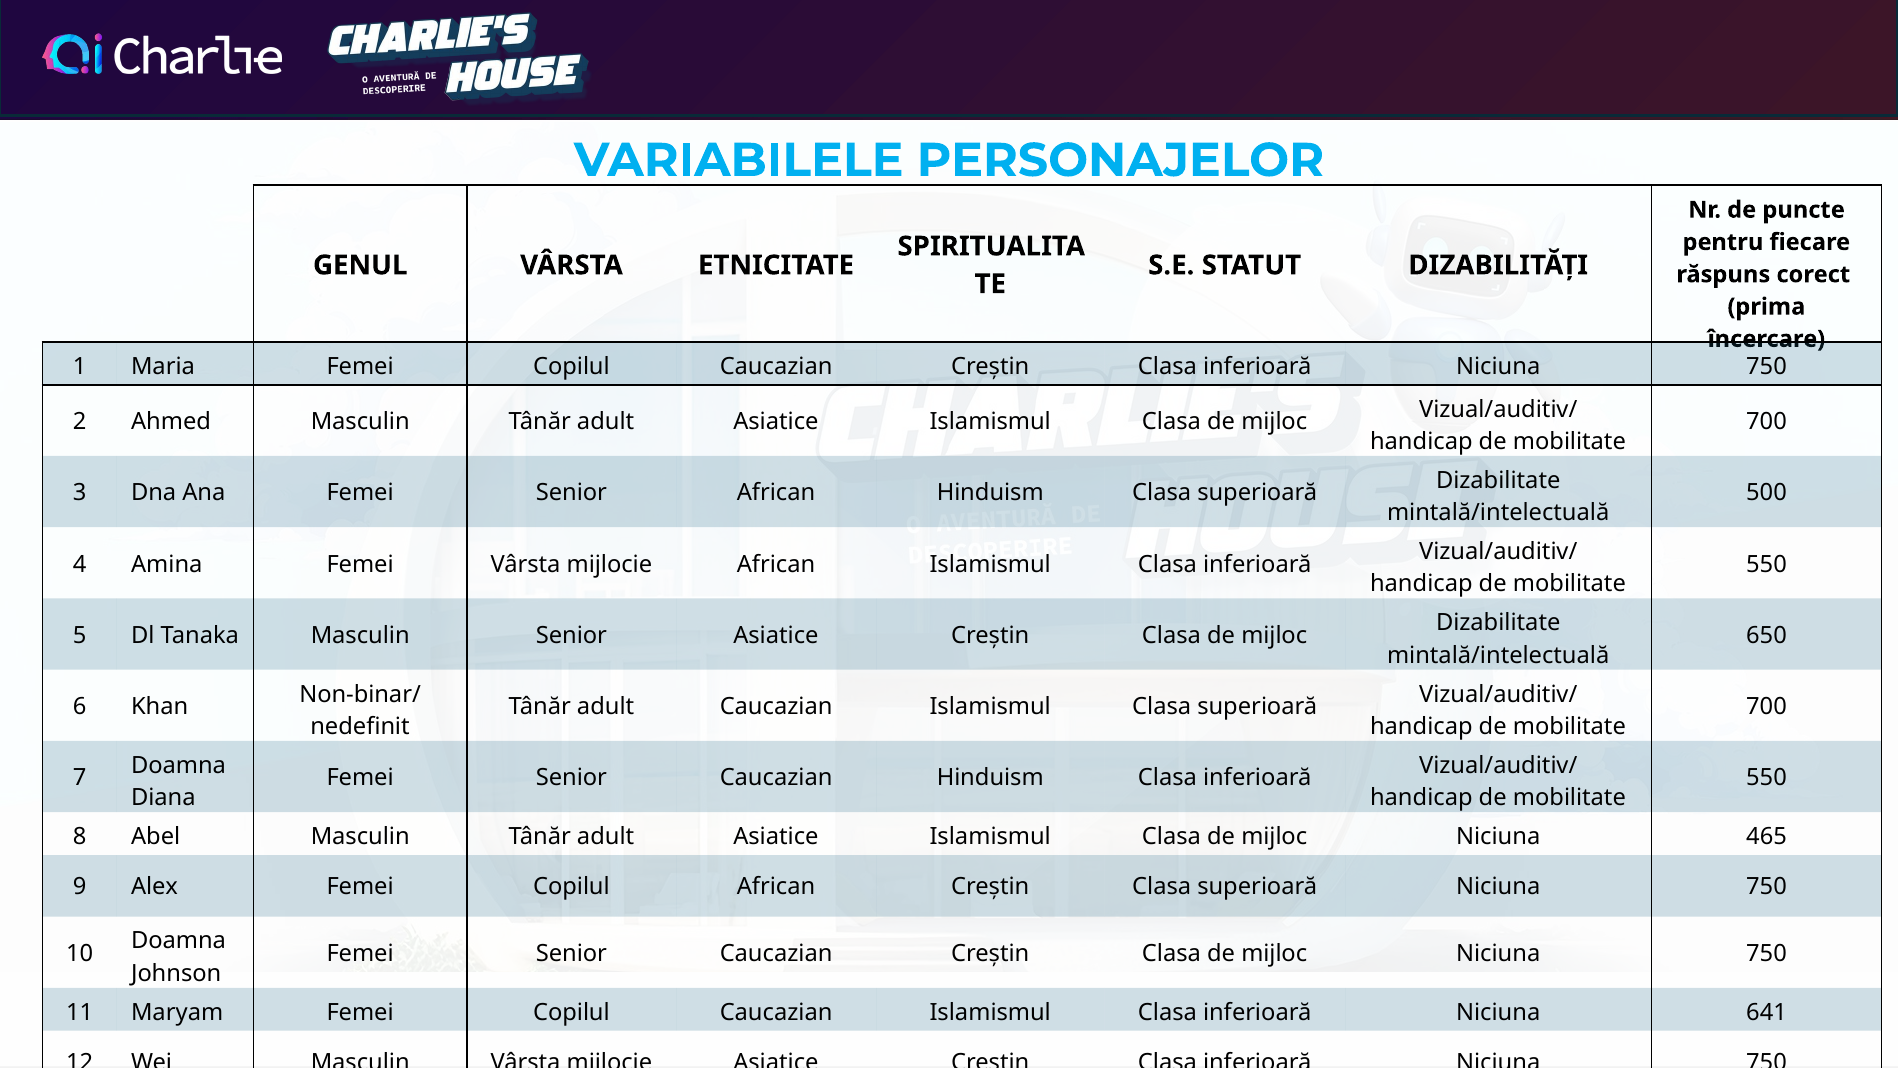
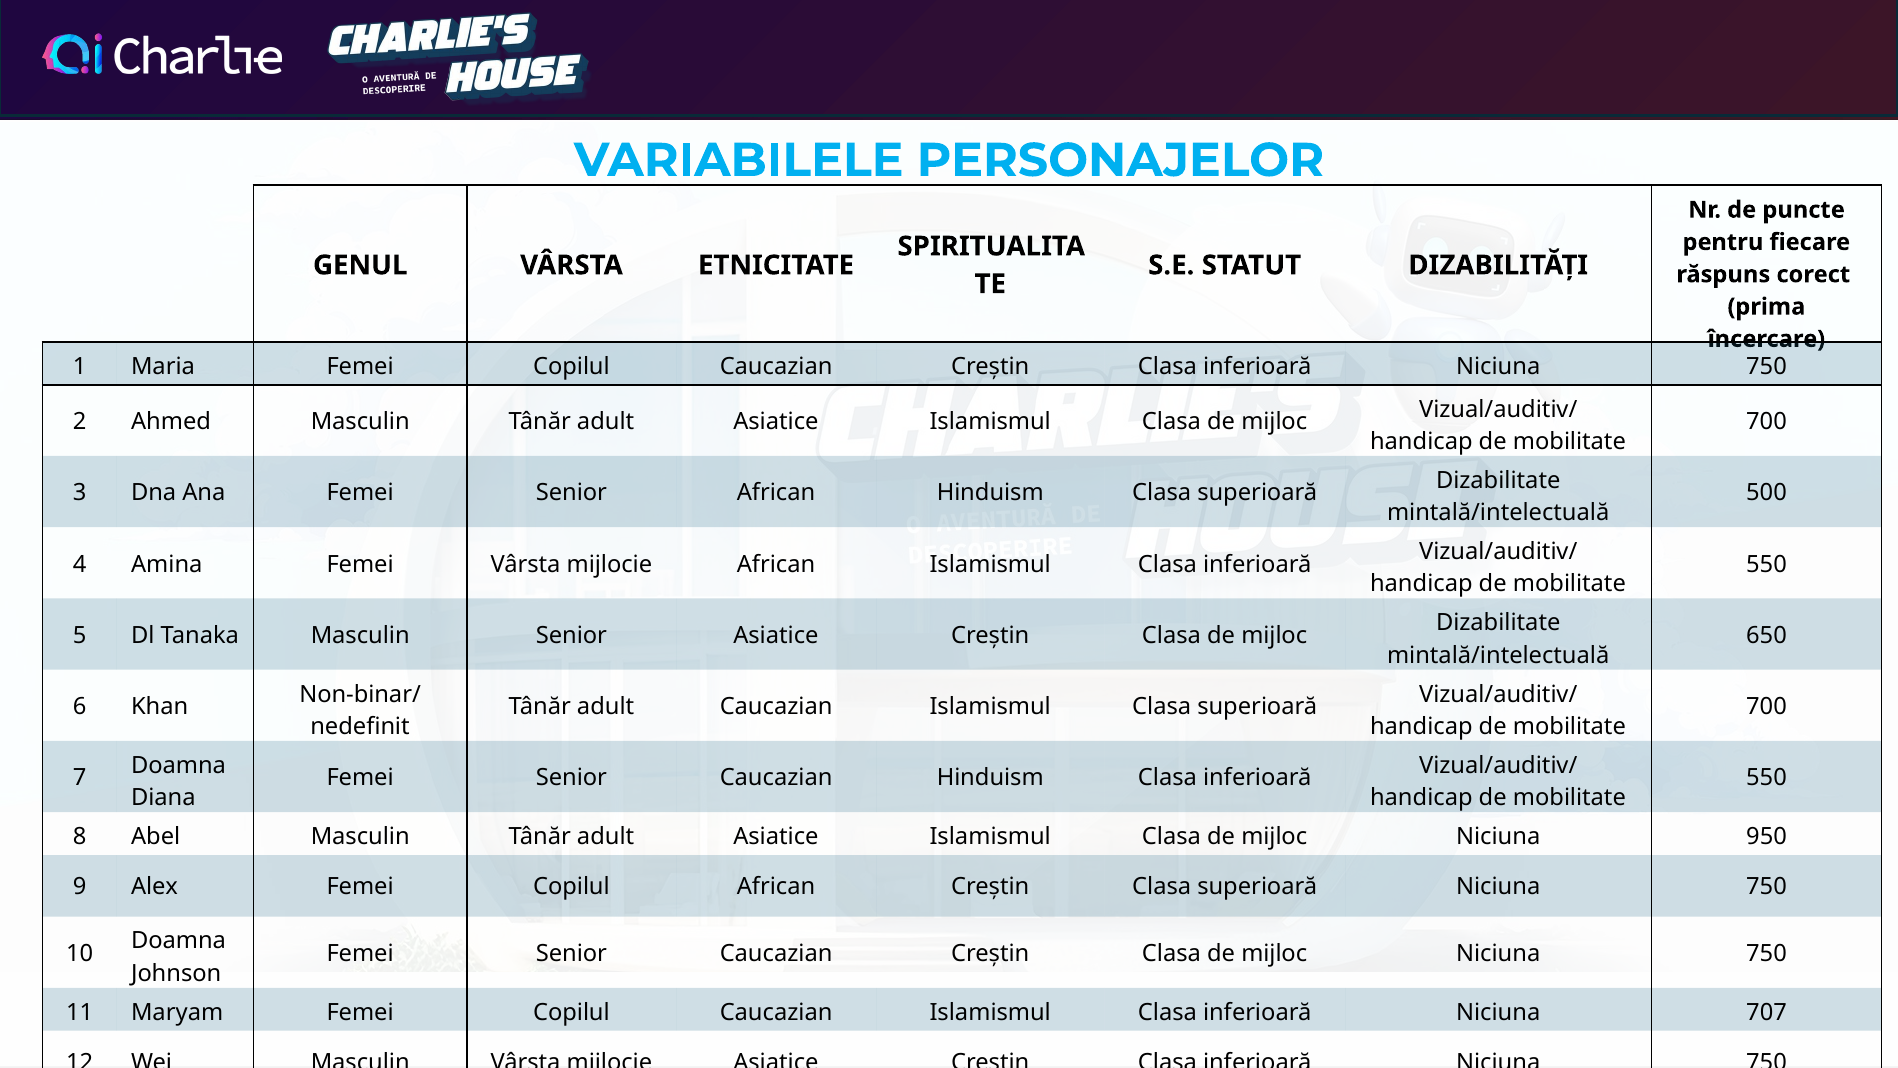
465: 465 -> 950 (1767, 837)
641: 641 -> 707 (1767, 1012)
